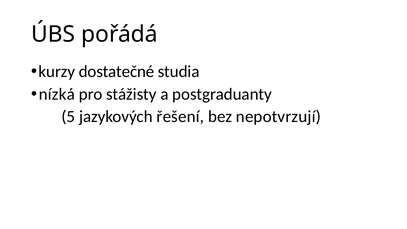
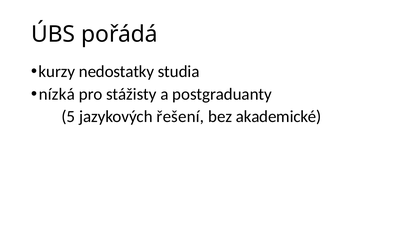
dostatečné: dostatečné -> nedostatky (117, 72)
nepotvrzují: nepotvrzují -> akademické (279, 117)
